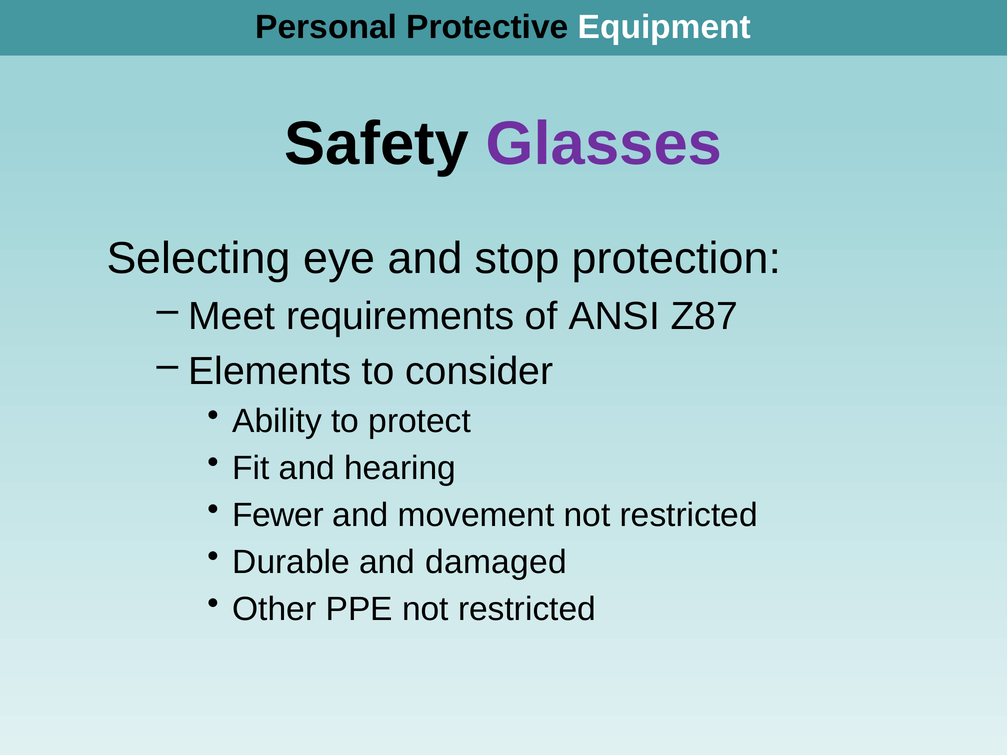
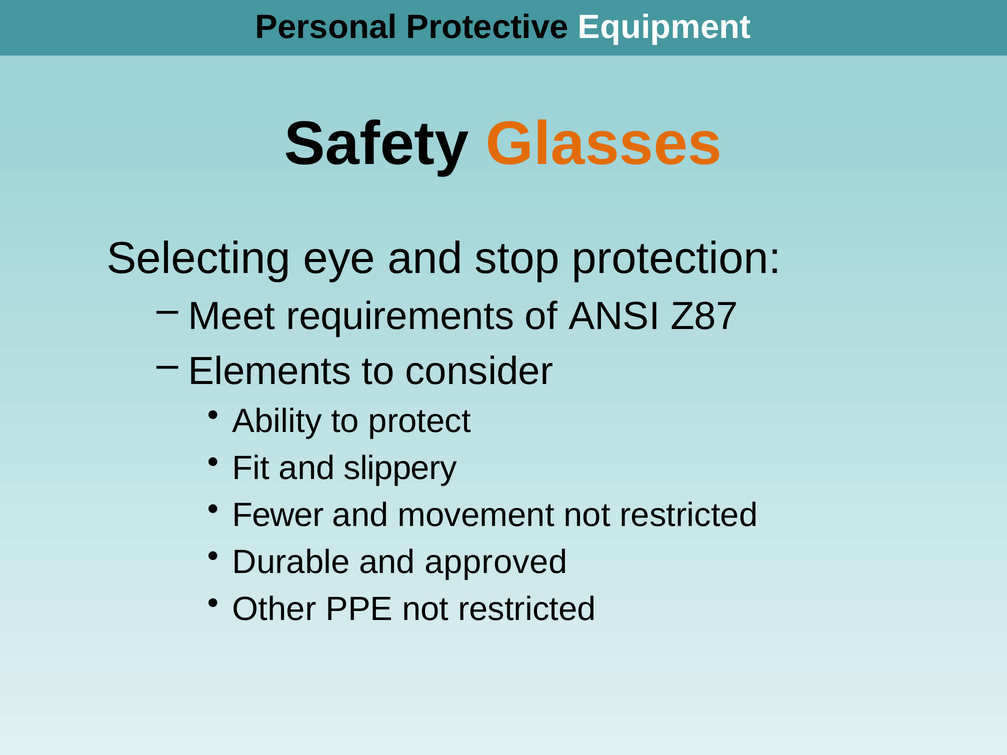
Glasses colour: purple -> orange (604, 144)
hearing: hearing -> slippery (400, 468)
damaged: damaged -> approved (496, 562)
